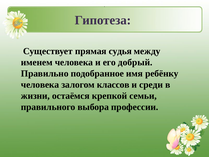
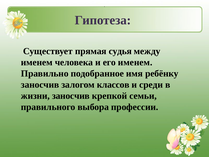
его добрый: добрый -> именем (135, 62)
человека: человека -> заносчив (40, 85)
жизни остаёмся: остаёмся -> заносчив (71, 96)
